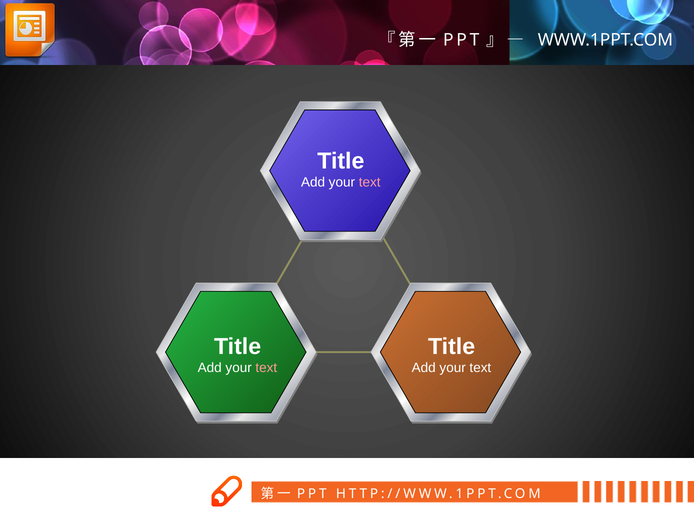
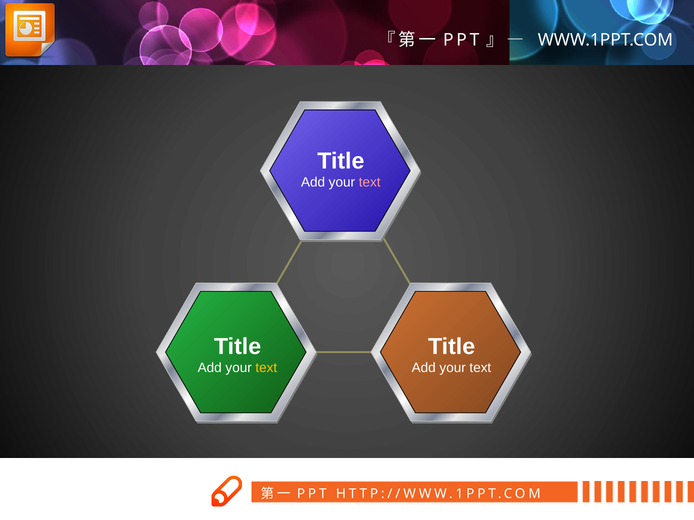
text colour: pink -> yellow (266, 368)
